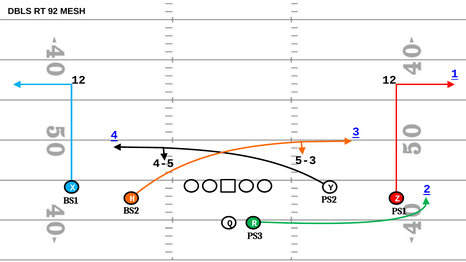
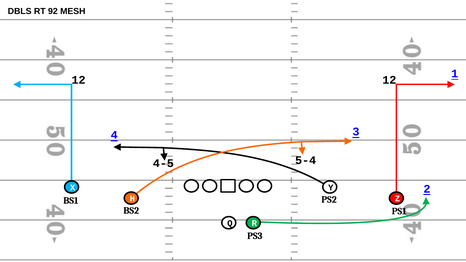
5-3: 5-3 -> 5-4 (306, 160)
